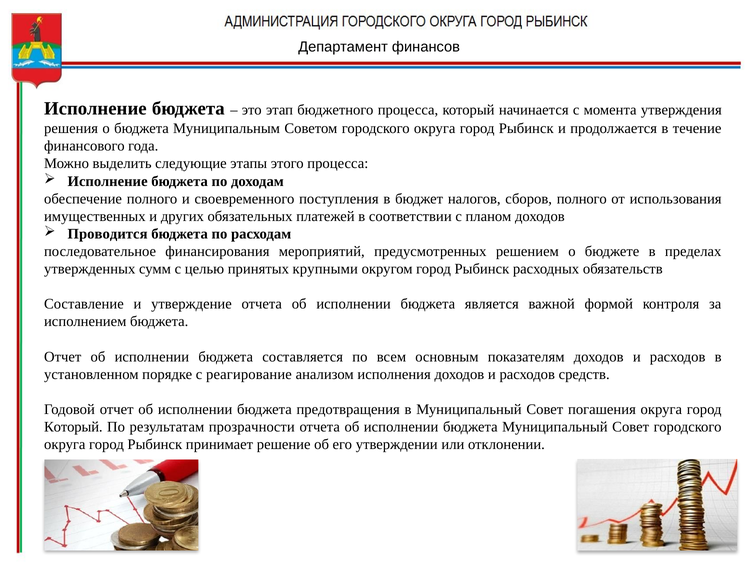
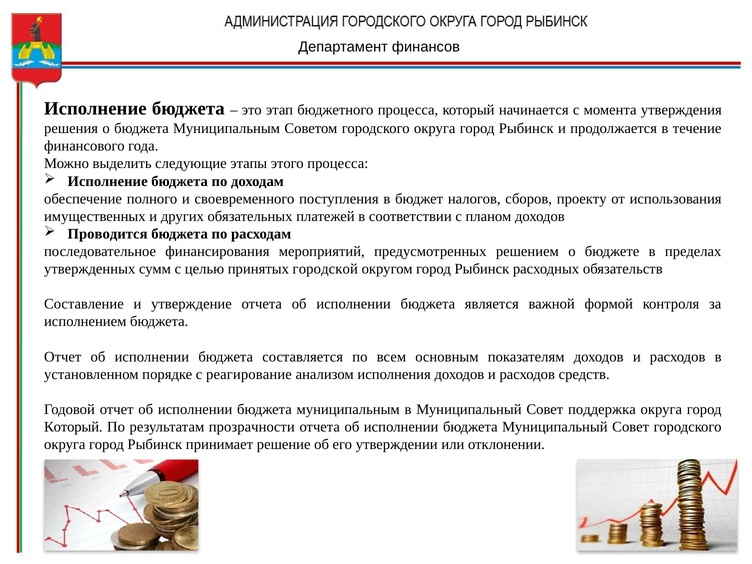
сборов полного: полного -> проекту (582, 199)
крупными: крупными -> городской (325, 269)
исполнении бюджета предотвращения: предотвращения -> муниципальным (348, 409)
погашения: погашения -> поддержка (602, 409)
